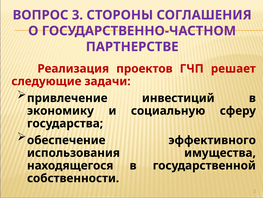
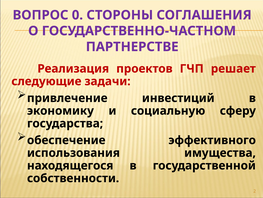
3: 3 -> 0 (77, 15)
